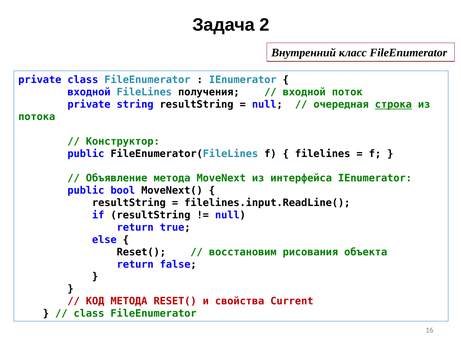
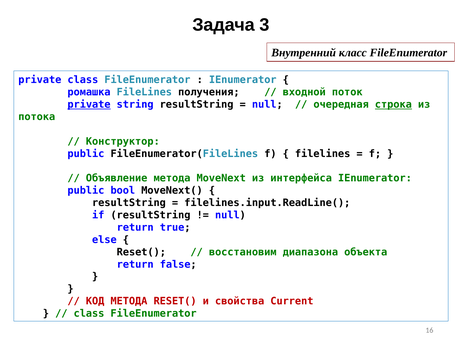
2: 2 -> 3 (265, 25)
входной: входной -> ромашка (89, 92)
private underline: none -> present (89, 104)
рисования: рисования -> диапазона (310, 252)
